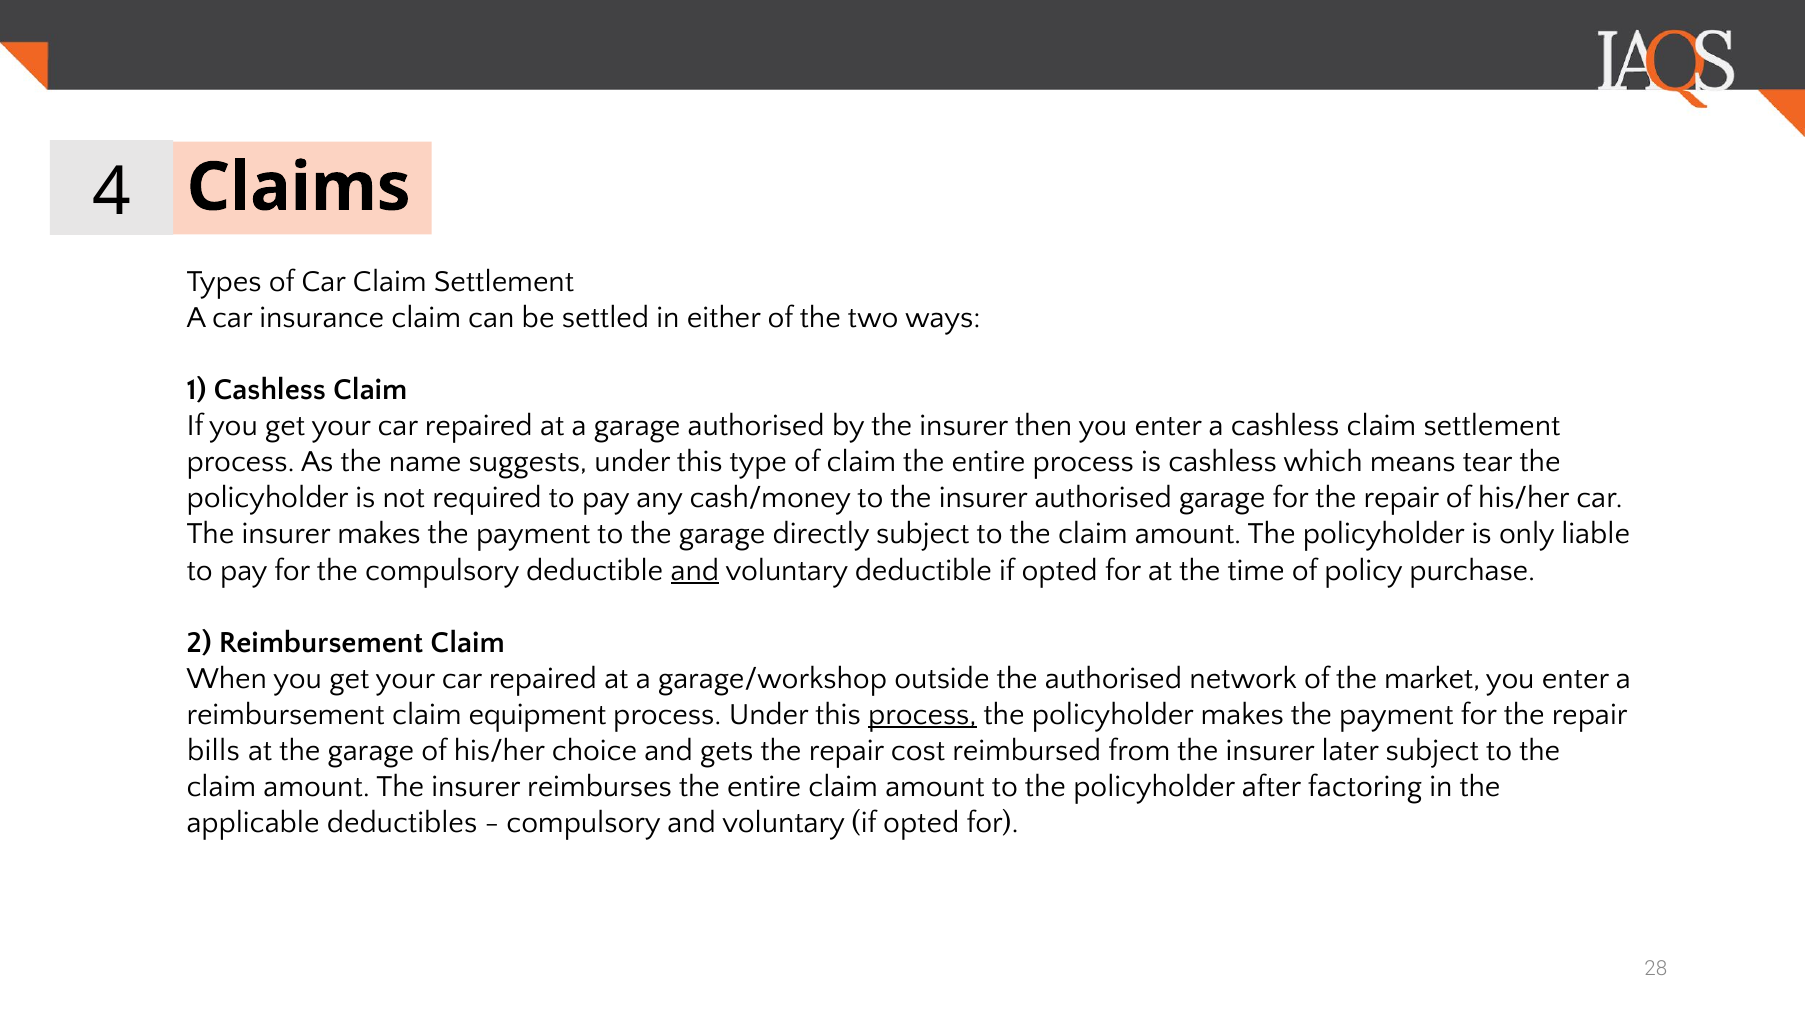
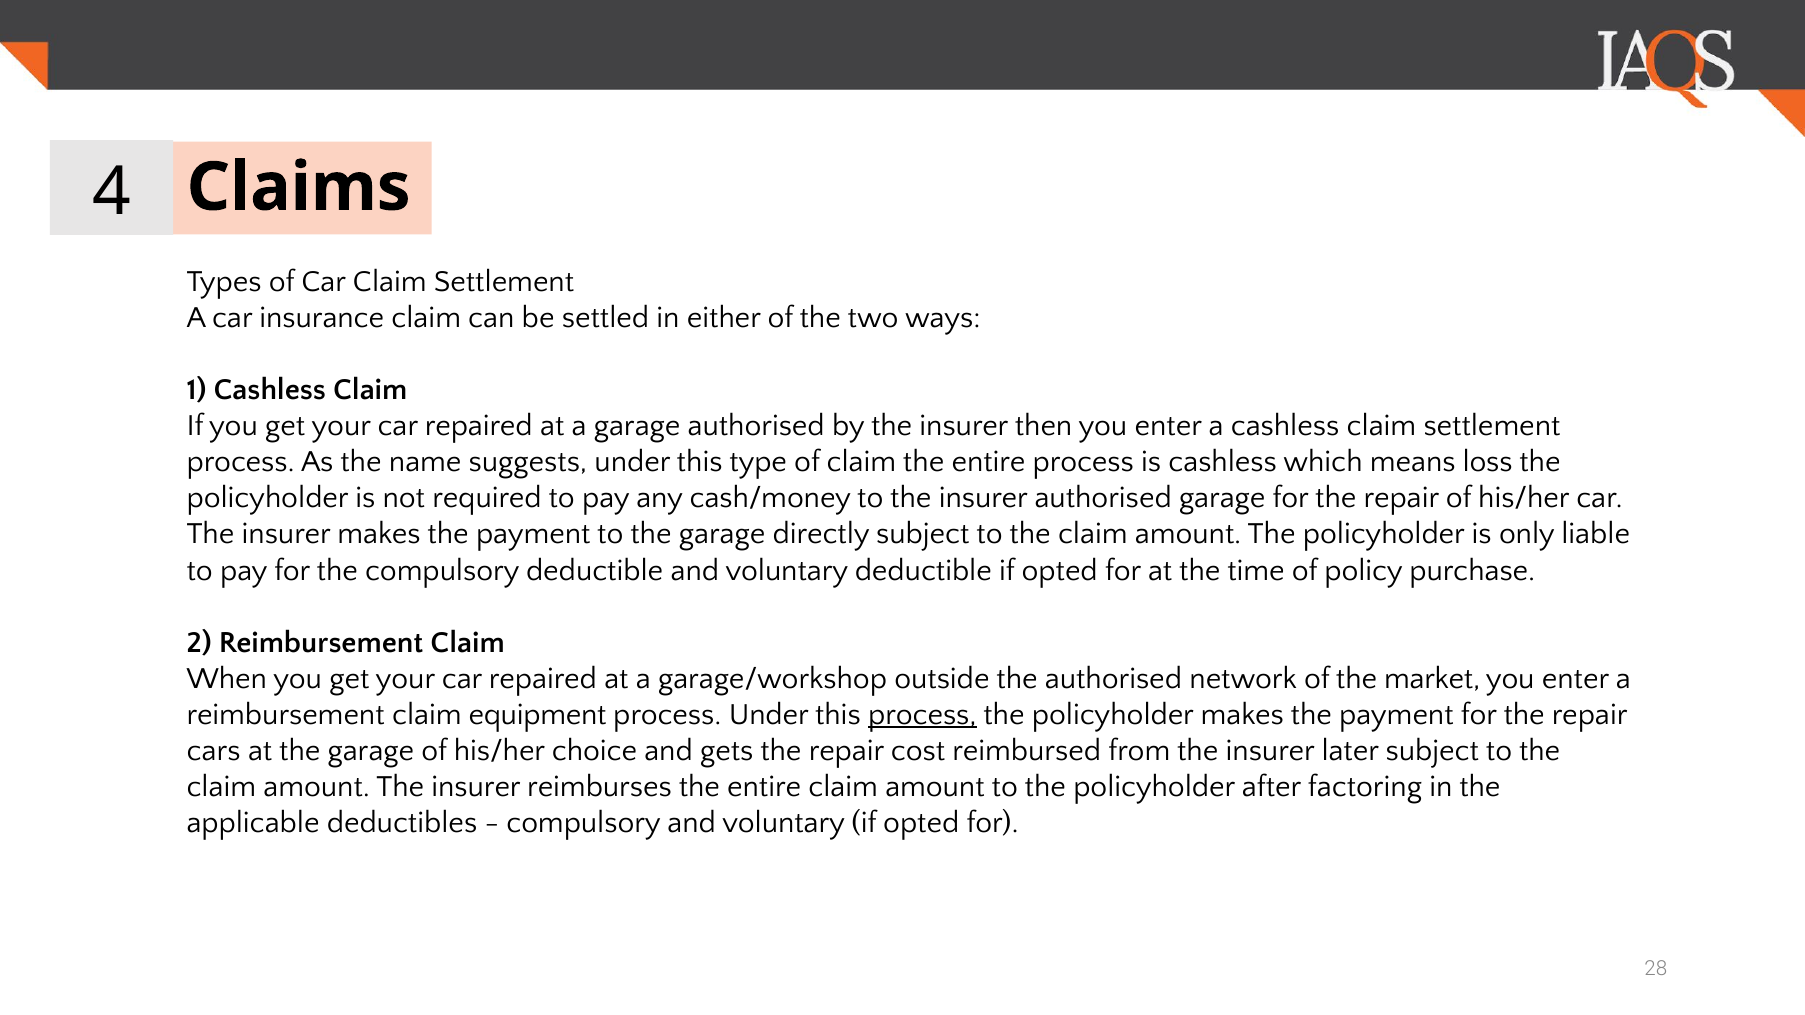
tear: tear -> loss (1488, 462)
and underline: present -> none (695, 570)
bills: bills -> cars (214, 751)
